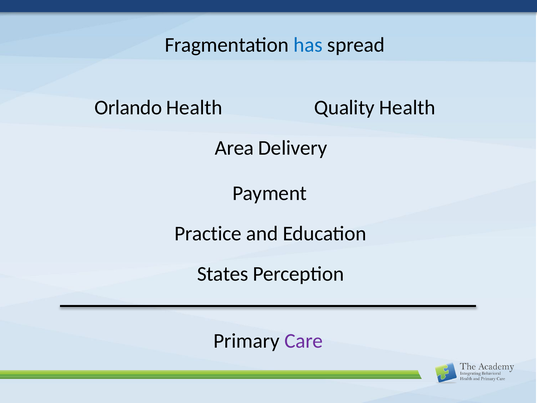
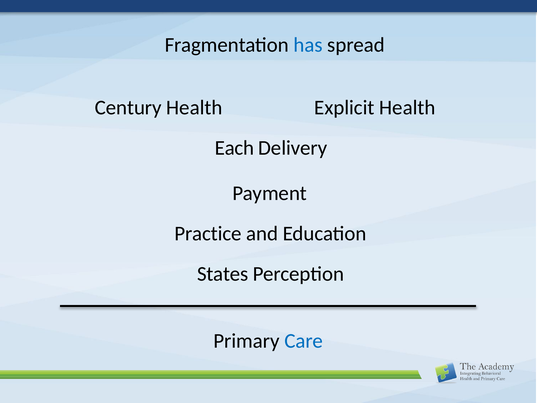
Orlando: Orlando -> Century (128, 108)
Quality: Quality -> Explicit (344, 108)
Area: Area -> Each (234, 148)
Care colour: purple -> blue (304, 341)
